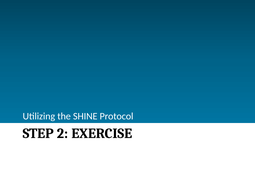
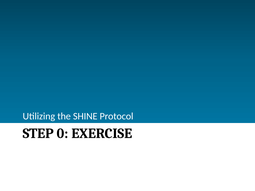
2: 2 -> 0 (63, 134)
